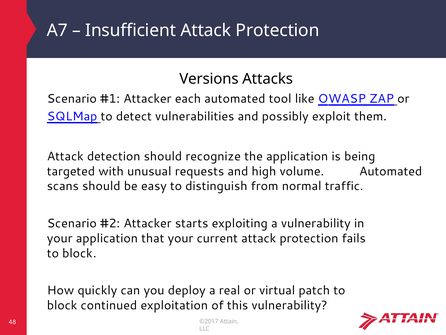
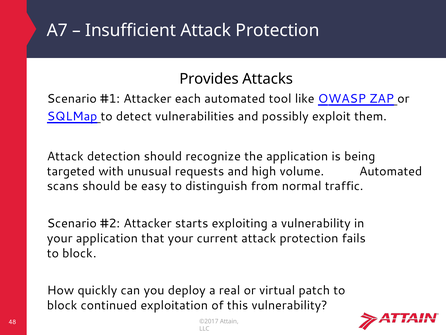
Versions: Versions -> Provides (209, 79)
